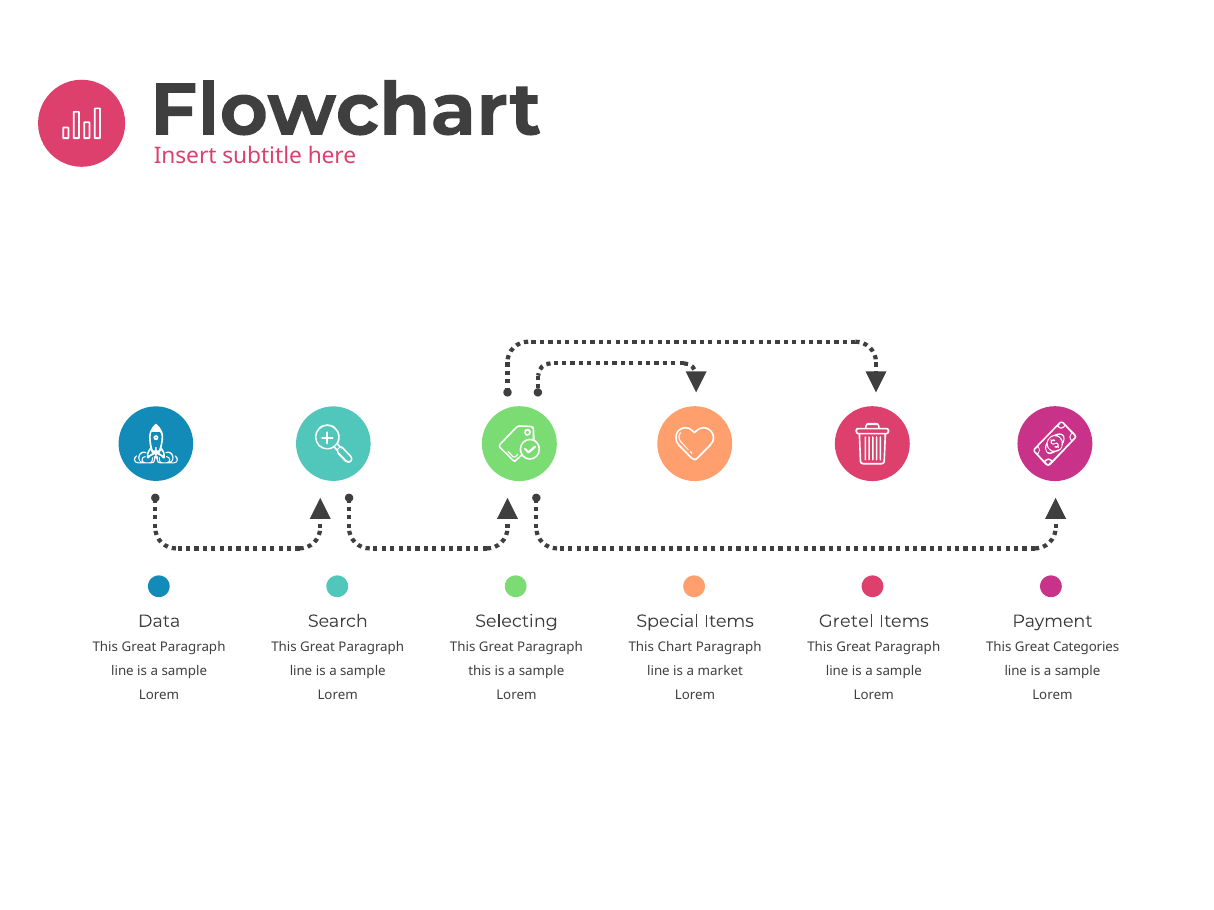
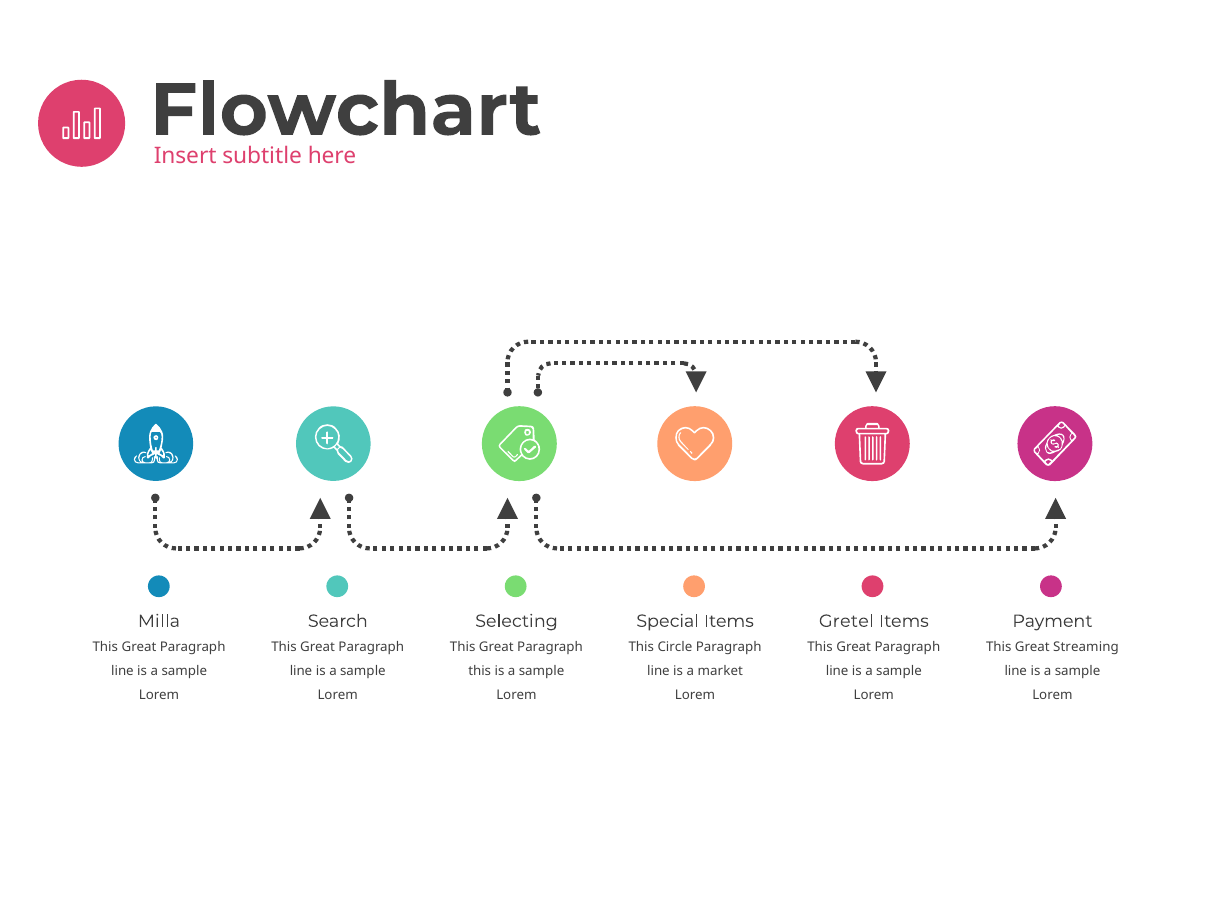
Data: Data -> Milla (159, 621)
Chart: Chart -> Circle (675, 648)
Categories: Categories -> Streaming (1086, 648)
